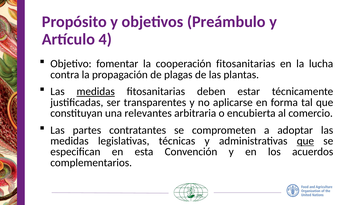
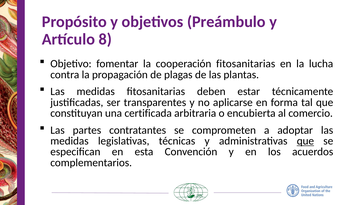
4: 4 -> 8 (105, 39)
medidas underline: present -> none (96, 91)
relevantes: relevantes -> certificada (148, 113)
